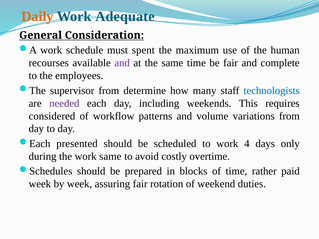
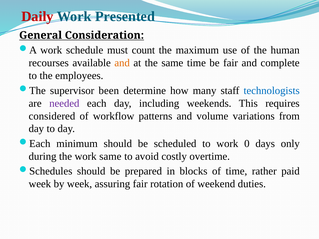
Daily colour: orange -> red (37, 16)
Adequate: Adequate -> Presented (125, 16)
spent: spent -> count (143, 50)
and colour: purple -> orange (122, 63)
supervisor from: from -> been (109, 91)
presented: presented -> minimum (77, 144)
4: 4 -> 0 (247, 144)
